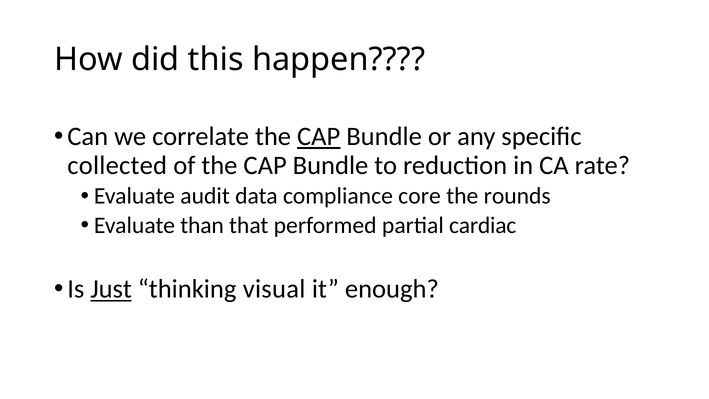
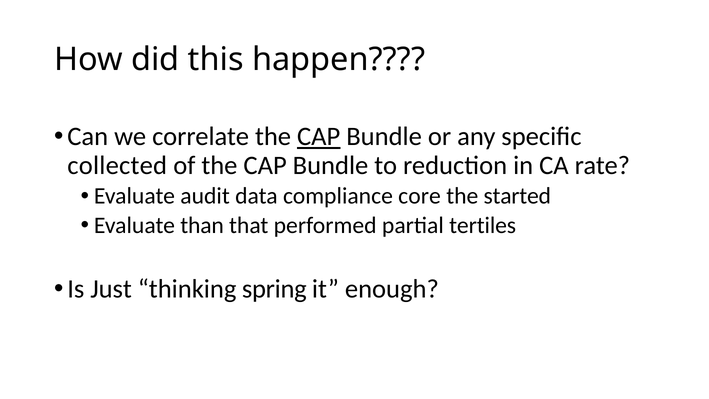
rounds: rounds -> started (517, 196)
cardiac: cardiac -> tertiles (483, 225)
Just underline: present -> none (111, 289)
visual: visual -> spring (274, 289)
